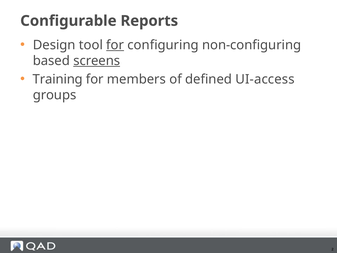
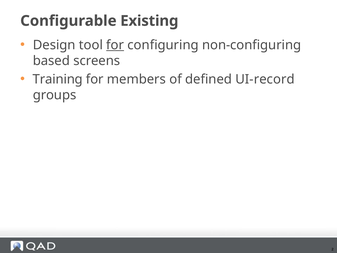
Reports: Reports -> Existing (149, 21)
screens underline: present -> none (97, 61)
UI-access: UI-access -> UI-record (265, 79)
